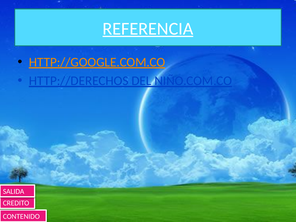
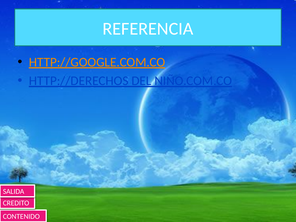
REFERENCIA underline: present -> none (148, 29)
